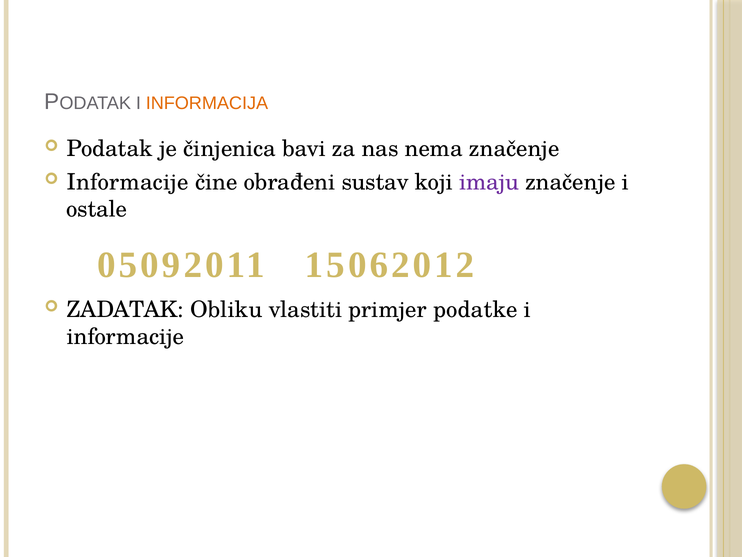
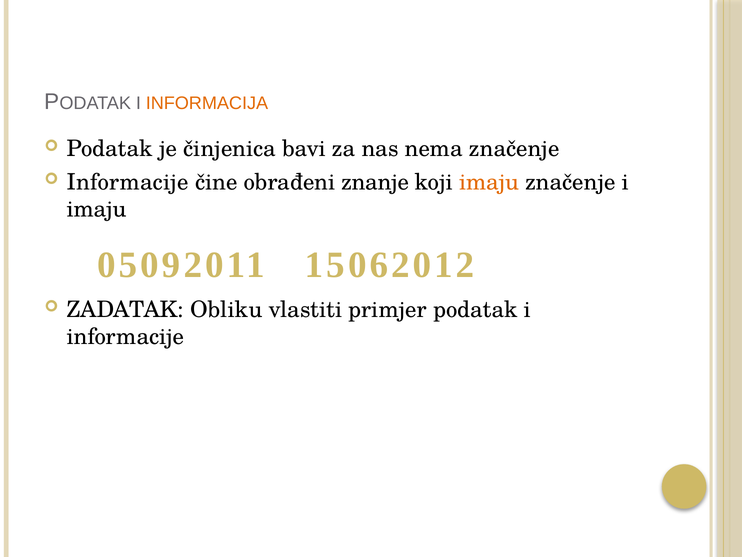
sustav: sustav -> znanje (375, 182)
imaju colour: purple -> orange (489, 182)
ostale: ostale -> imaju (97, 209)
primjer podatke: podatke -> podatak (475, 309)
